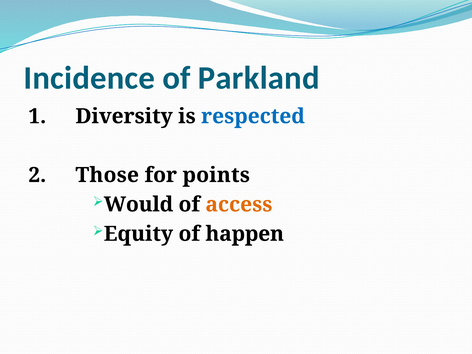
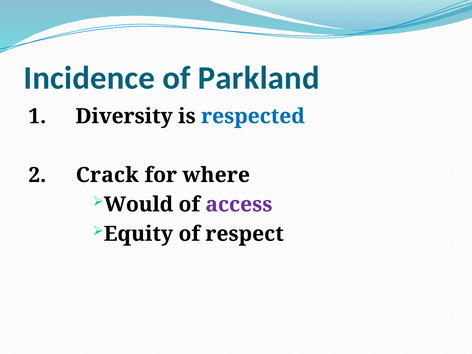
Those: Those -> Crack (107, 175)
points: points -> where (216, 175)
access colour: orange -> purple (239, 204)
happen: happen -> respect (245, 234)
